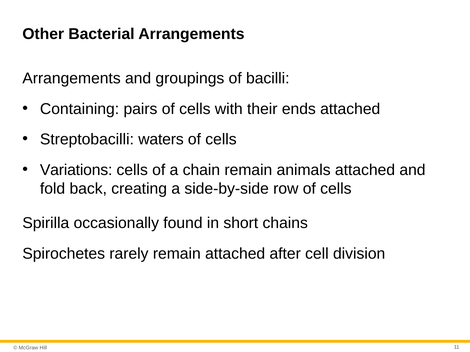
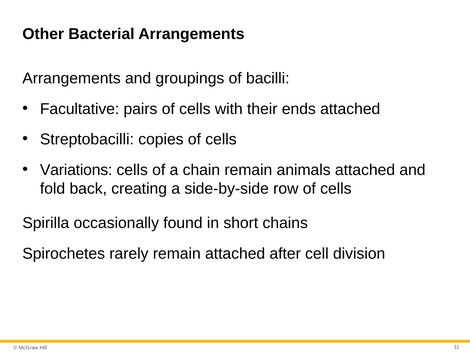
Containing: Containing -> Facultative (80, 109)
waters: waters -> copies (161, 140)
